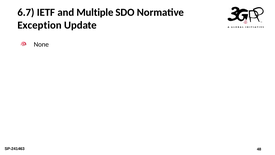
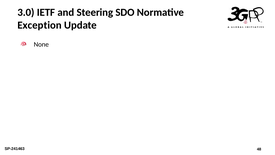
6.7: 6.7 -> 3.0 (26, 12)
Multiple: Multiple -> Steering (95, 12)
